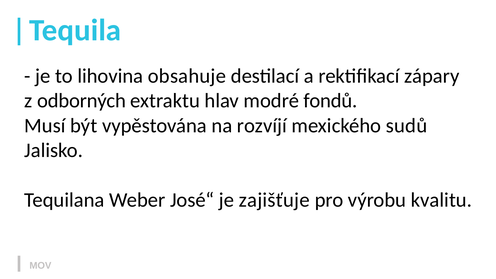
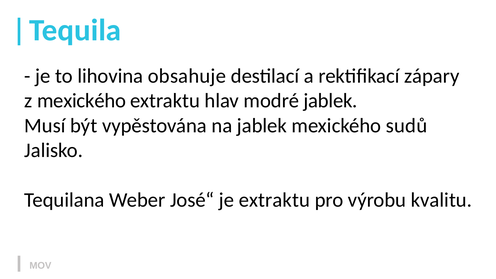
z odborných: odborných -> mexického (81, 101)
modré fondů: fondů -> jablek (330, 101)
na rozvíjí: rozvíjí -> jablek (262, 126)
je zajišťuje: zajišťuje -> extraktu (274, 200)
